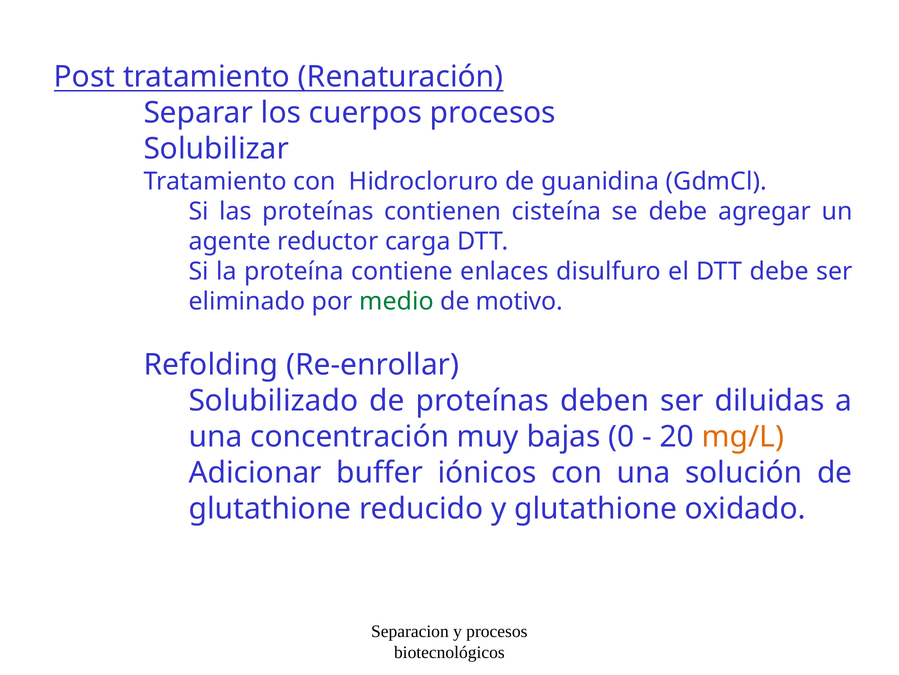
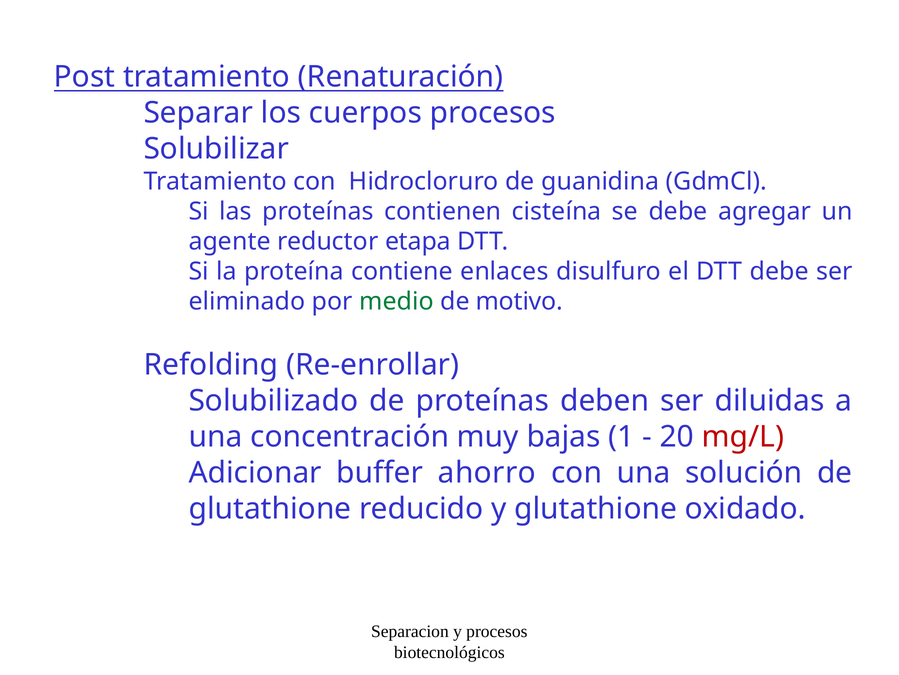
carga: carga -> etapa (418, 241)
0: 0 -> 1 (621, 437)
mg/L colour: orange -> red (743, 437)
iónicos: iónicos -> ahorro (487, 473)
